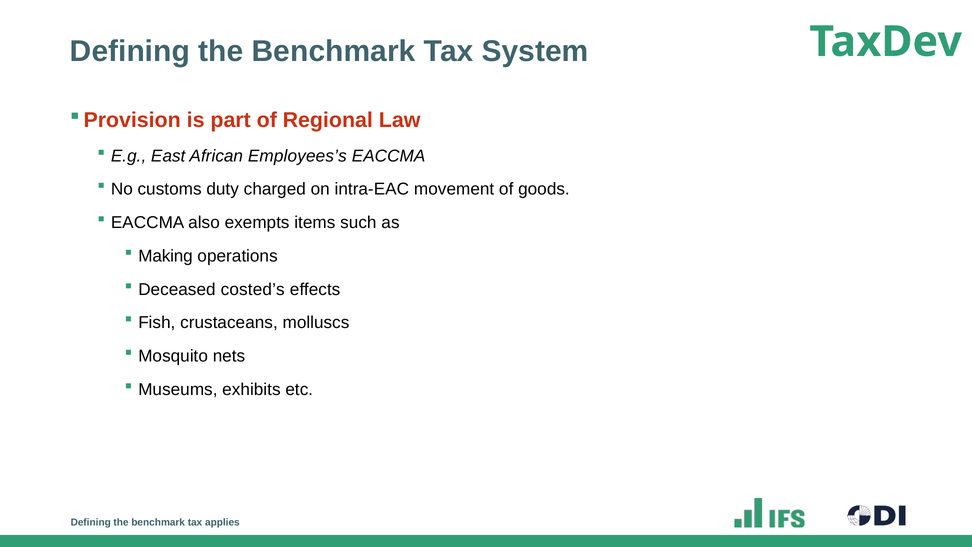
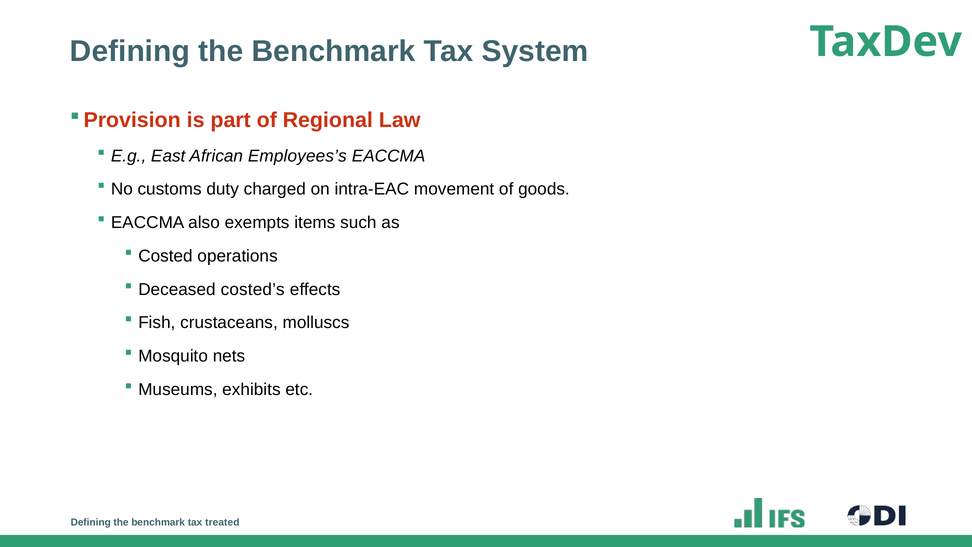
Making: Making -> Costed (165, 256)
applies: applies -> treated (222, 522)
